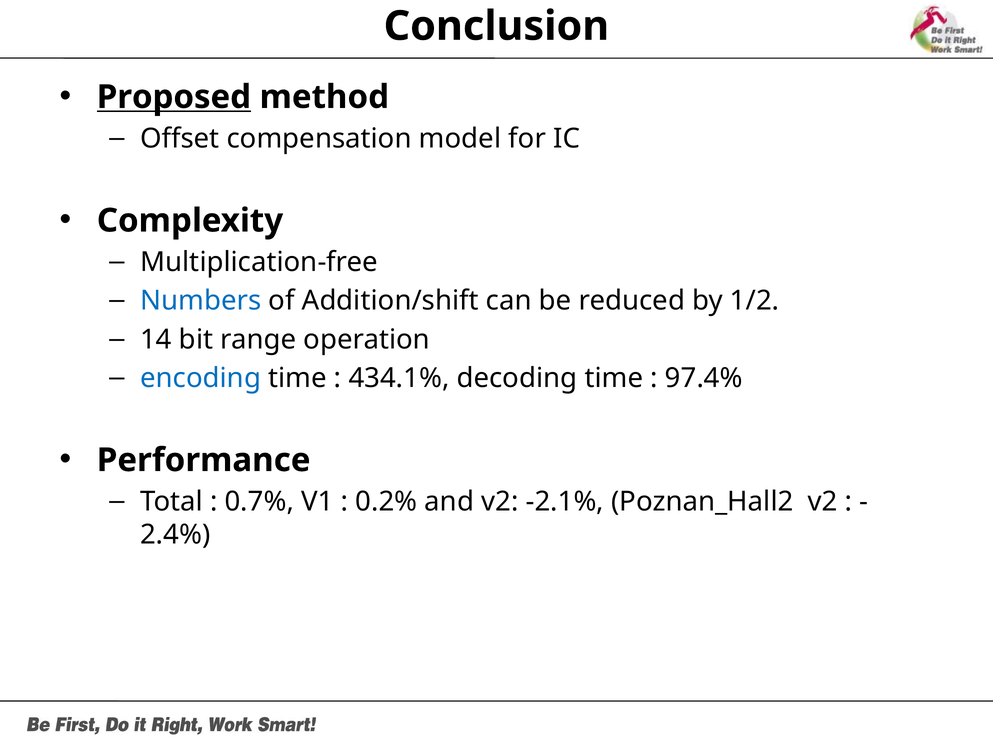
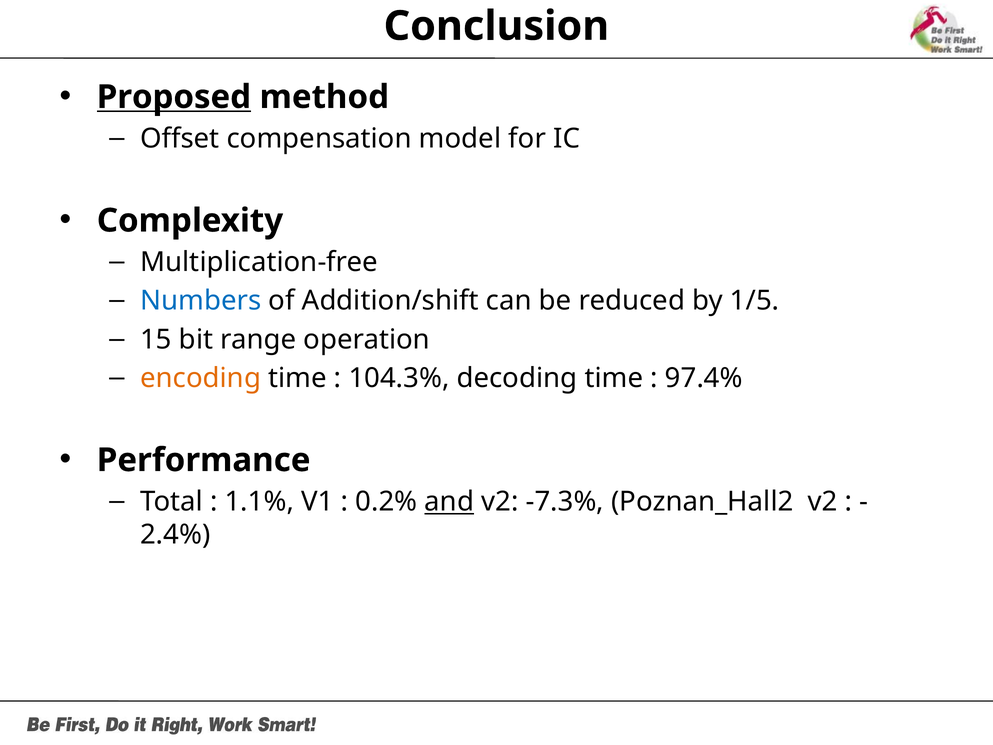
1/2: 1/2 -> 1/5 (755, 301)
14: 14 -> 15 (156, 339)
encoding colour: blue -> orange (201, 378)
434.1%: 434.1% -> 104.3% (399, 378)
0.7%: 0.7% -> 1.1% (259, 502)
and underline: none -> present (449, 502)
-2.1%: -2.1% -> -7.3% (565, 502)
